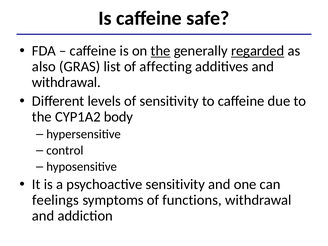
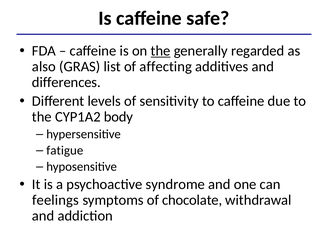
regarded underline: present -> none (258, 51)
withdrawal: withdrawal -> differences (66, 82)
control: control -> fatigue (65, 150)
psychoactive sensitivity: sensitivity -> syndrome (175, 184)
functions: functions -> chocolate (192, 200)
